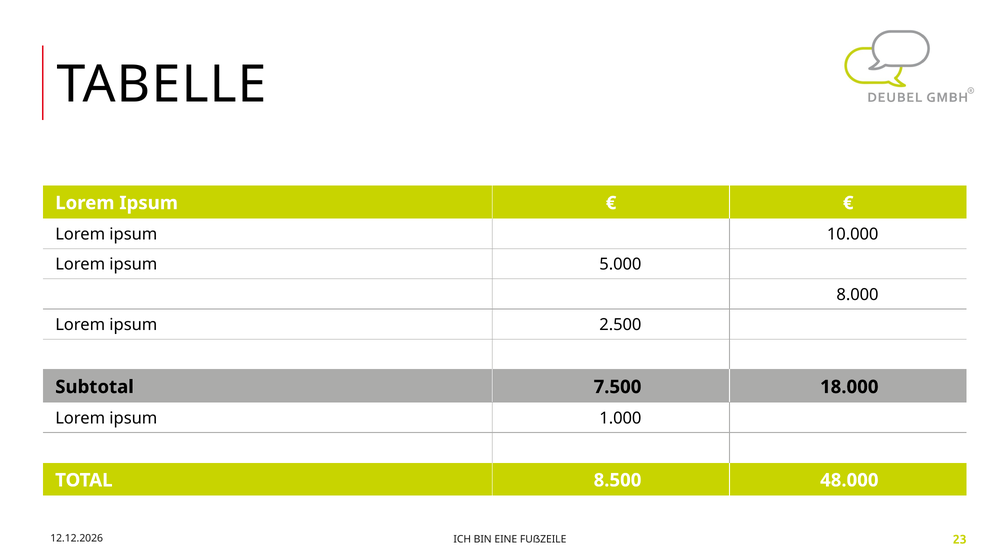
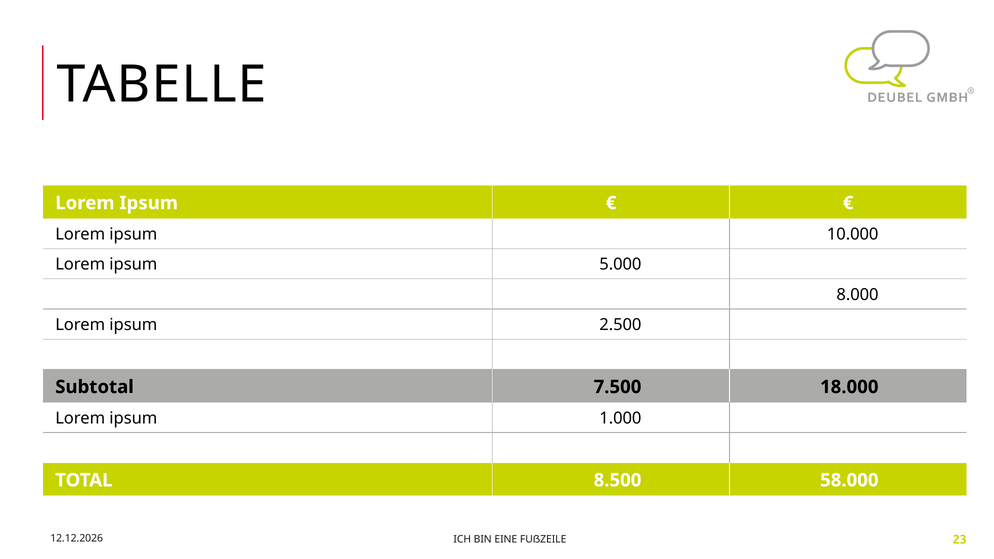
48.000: 48.000 -> 58.000 (849, 480)
